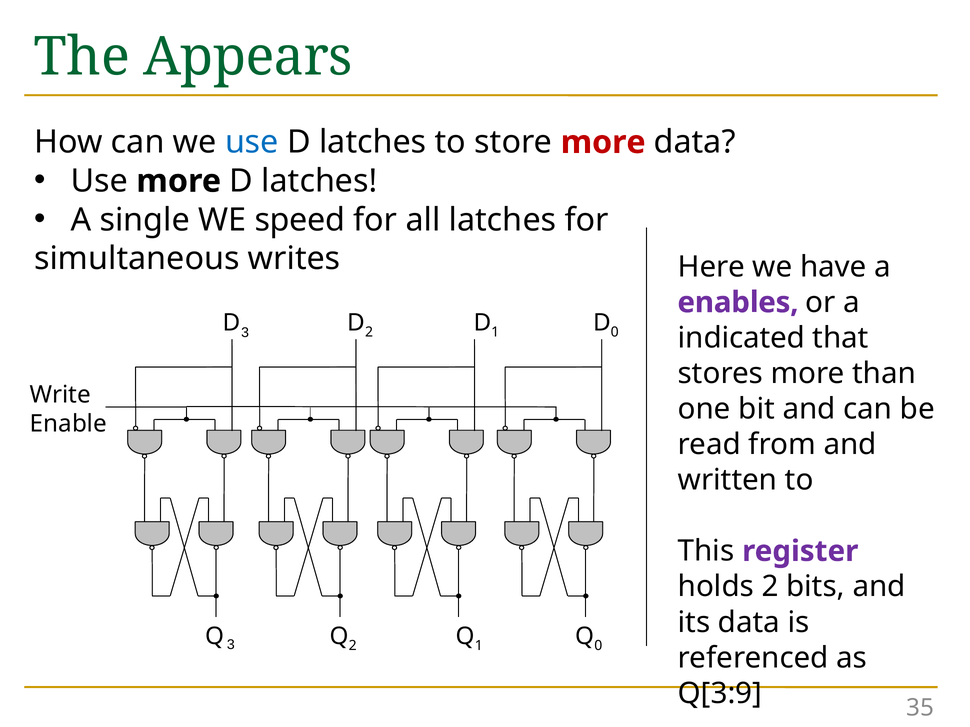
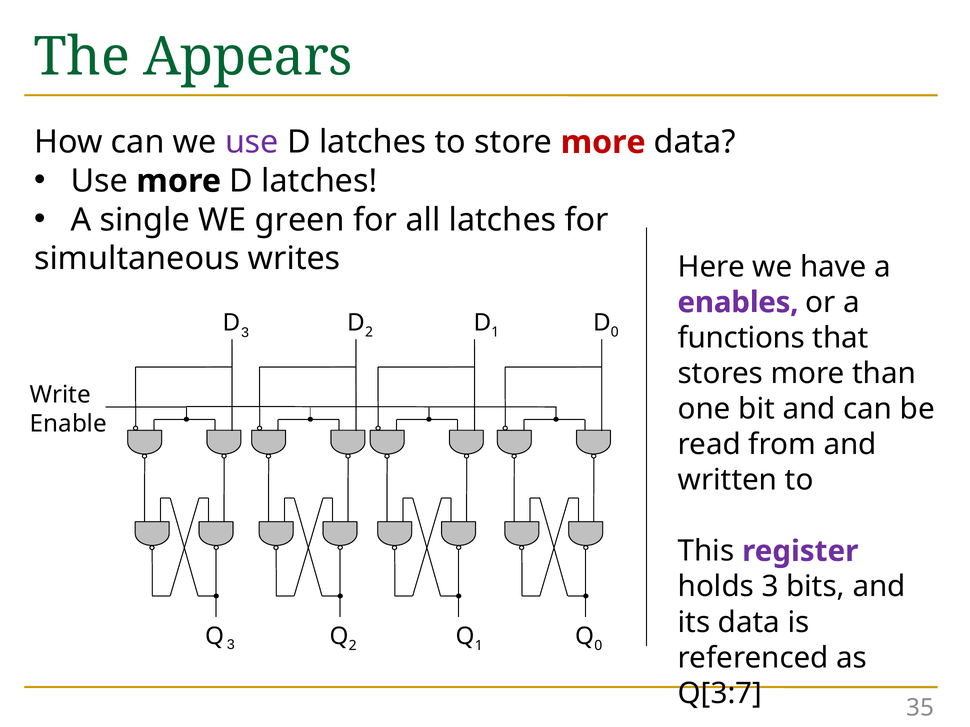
use colour: blue -> purple (252, 142)
speed: speed -> green (300, 220)
indicated: indicated -> functions (741, 338)
holds 2: 2 -> 3 (770, 587)
Q[3:9: Q[3:9 -> Q[3:7 (720, 694)
